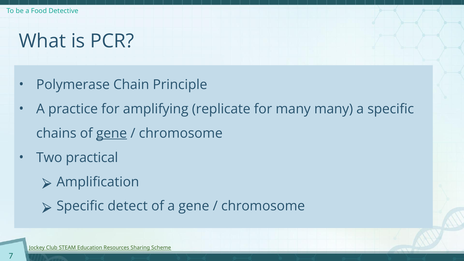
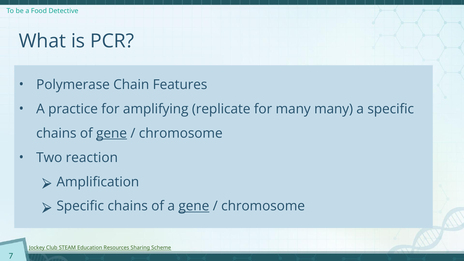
Principle: Principle -> Features (180, 85)
practical: practical -> reaction (92, 158)
detect: detect -> chains (128, 206)
gene underline: none -> present (194, 206)
